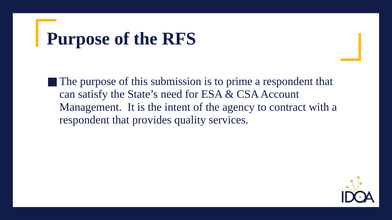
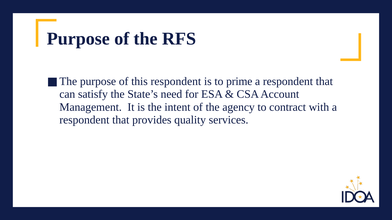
this submission: submission -> respondent (176, 81)
